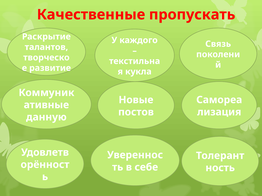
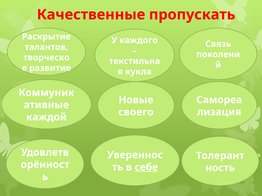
постов: постов -> своего (136, 112)
данную: данную -> каждой (46, 117)
себе underline: none -> present (146, 168)
